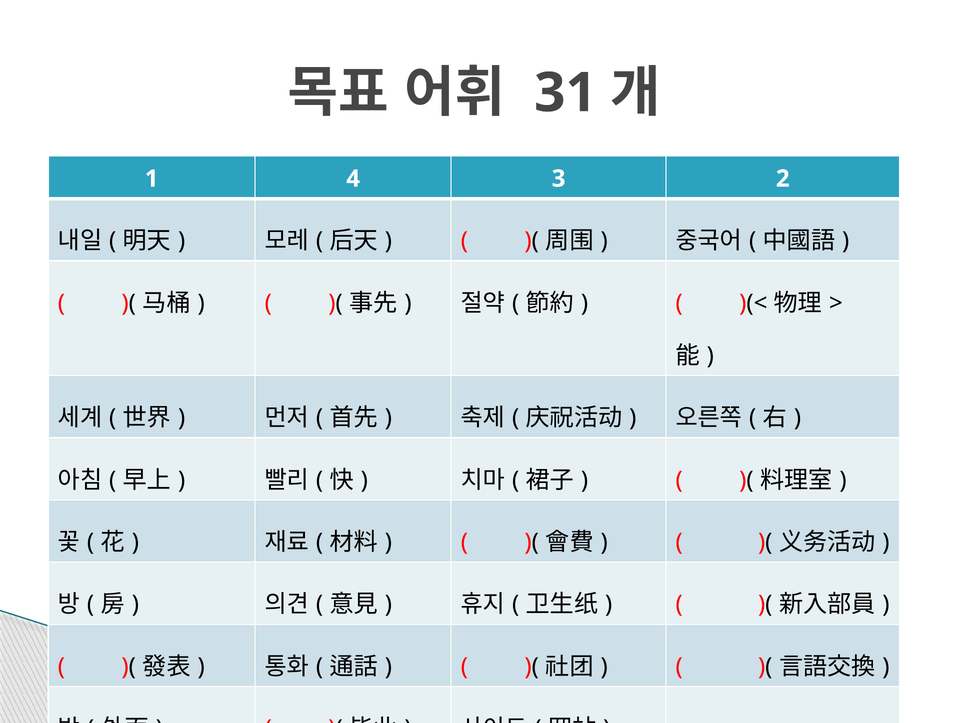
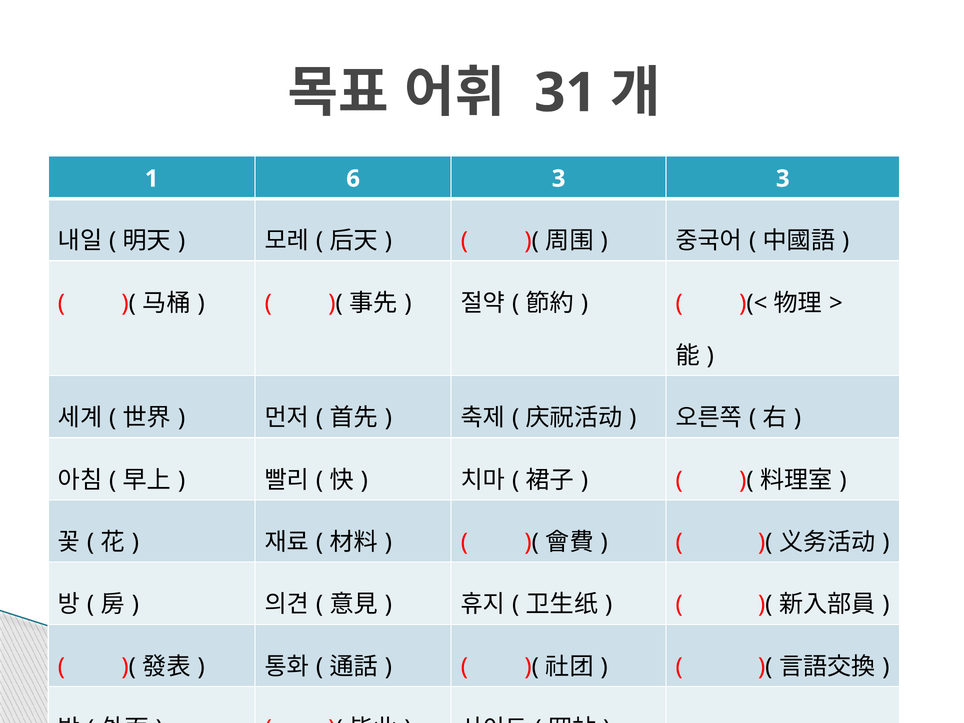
4: 4 -> 6 (353, 179)
3 2: 2 -> 3 (783, 179)
